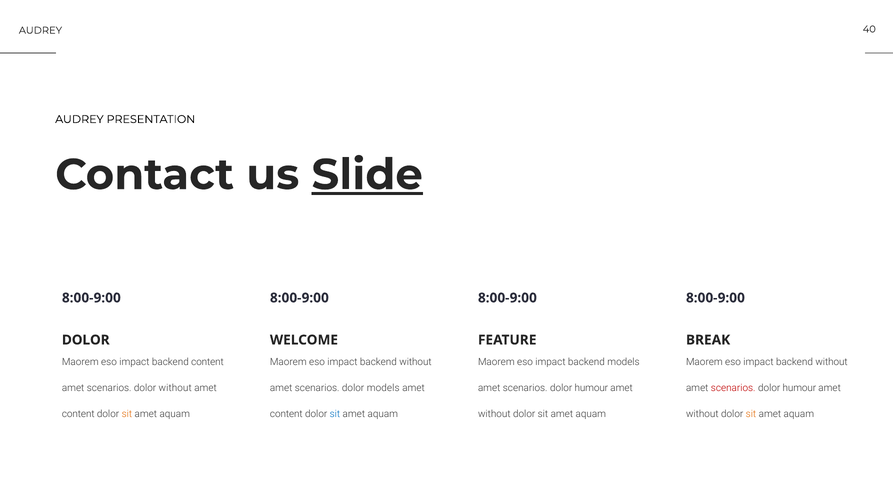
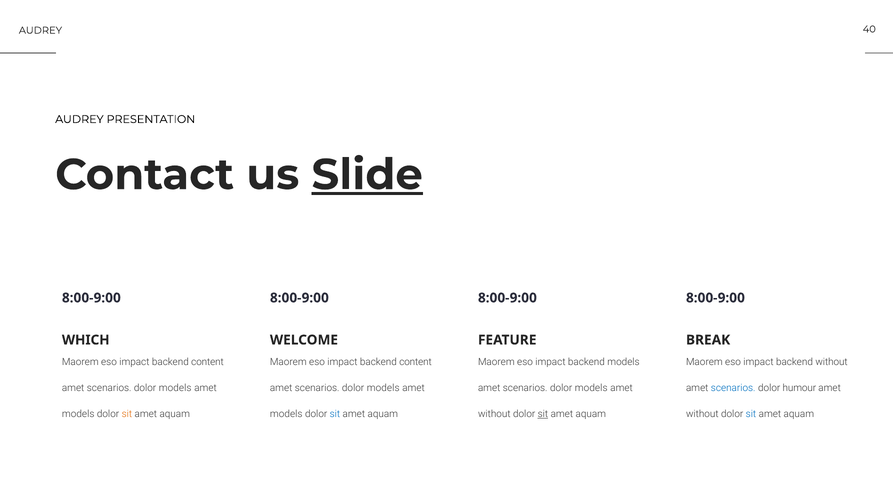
DOLOR: DOLOR -> WHICH (86, 340)
without: without -> content (415, 362)
without: without -> models (175, 388)
humour: humour -> models (591, 388)
scenarios colour: red -> blue (733, 388)
content: content -> models (78, 414)
content: content -> models (286, 414)
sit underline: none -> present (543, 414)
sit colour: orange -> blue (751, 414)
